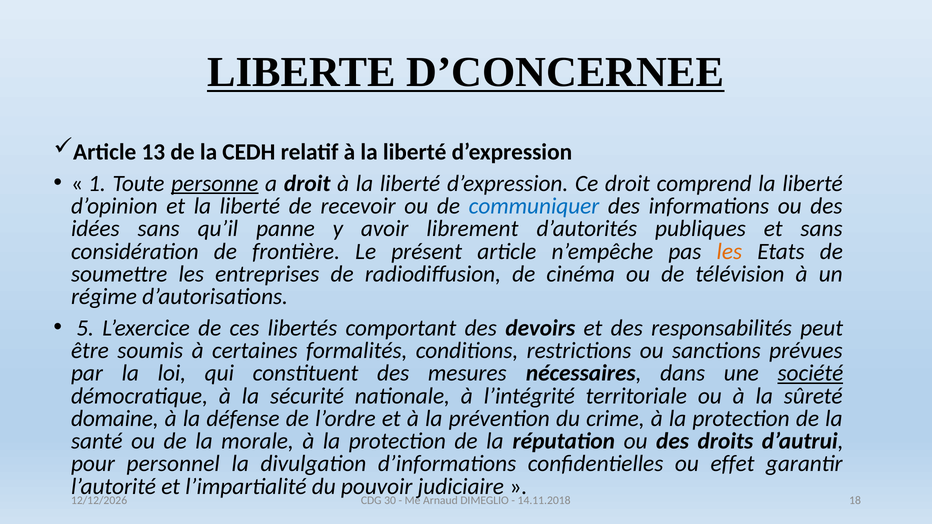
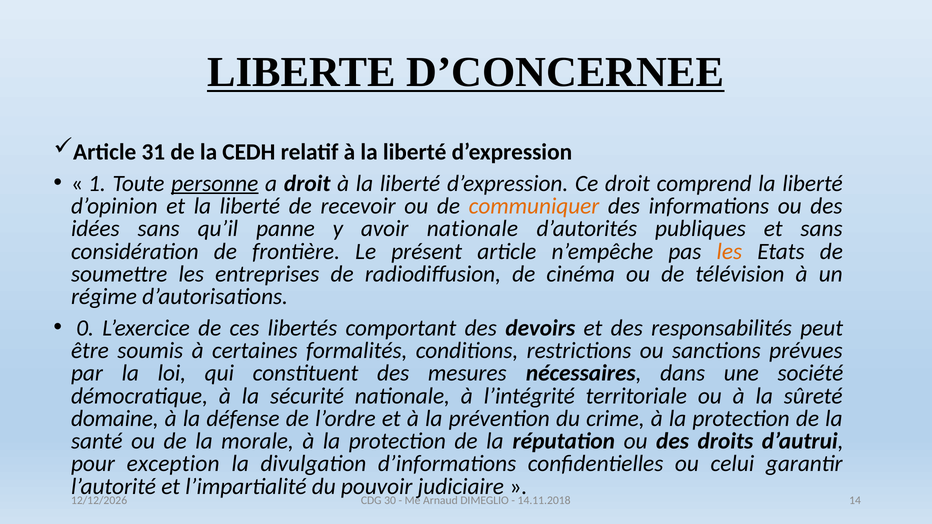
13: 13 -> 31 (153, 152)
communiquer colour: blue -> orange (534, 206)
avoir librement: librement -> nationale (472, 229)
5: 5 -> 0 (85, 328)
société underline: present -> none (810, 373)
personnel: personnel -> exception (173, 464)
effet: effet -> celui (732, 464)
18: 18 -> 14 (855, 501)
